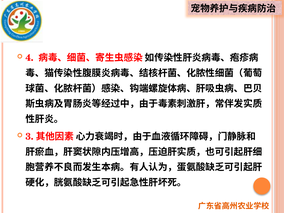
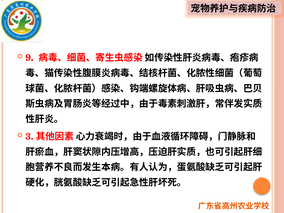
4: 4 -> 9 (30, 58)
